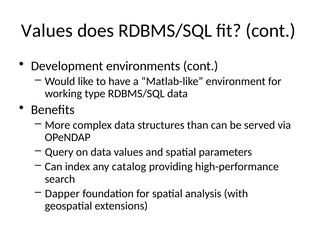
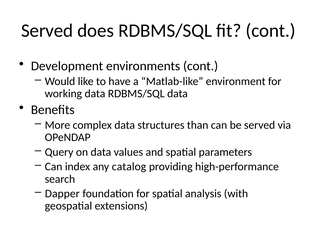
Values: Values -> Served (47, 31)
working type: type -> data (95, 94)
